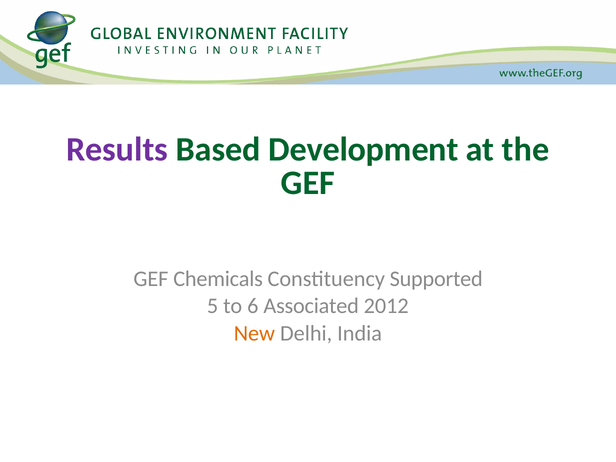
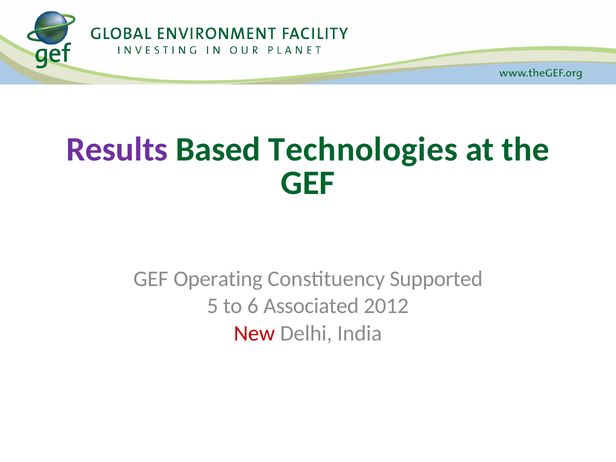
Development: Development -> Technologies (363, 150)
Chemicals: Chemicals -> Operating (218, 279)
New colour: orange -> red (254, 333)
